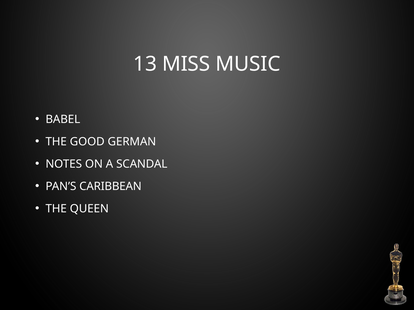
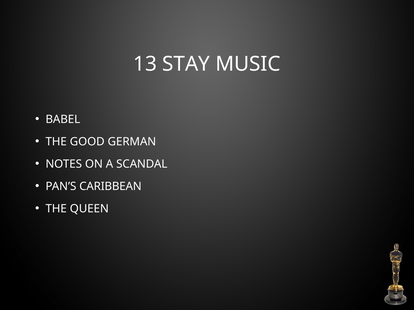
MISS: MISS -> STAY (186, 64)
